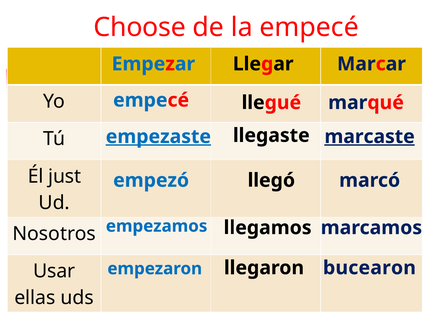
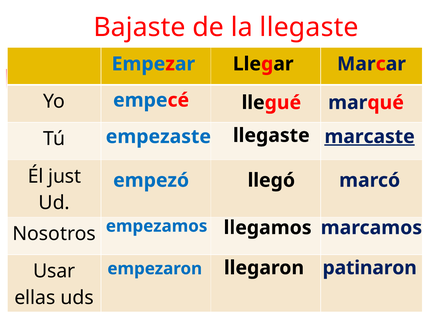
Choose: Choose -> Bajaste (139, 27)
la empecé: empecé -> llegaste (309, 27)
empezaste underline: present -> none (158, 137)
bucearon: bucearon -> patinaron (370, 268)
